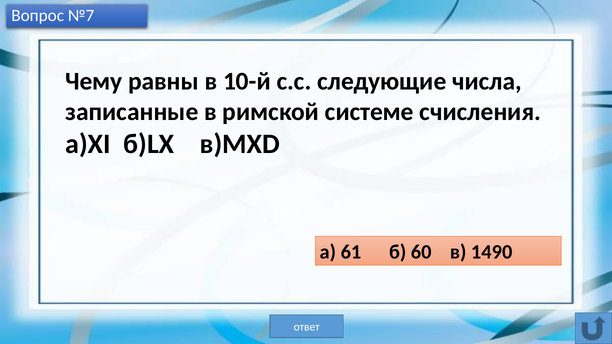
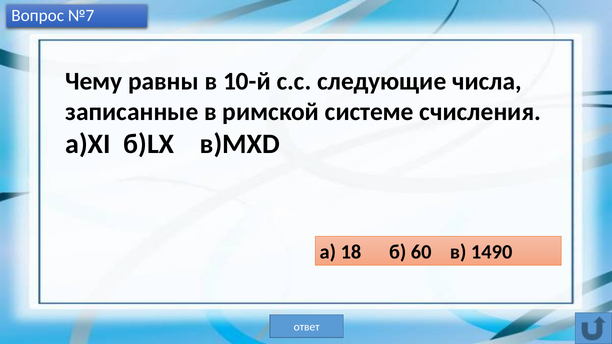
61: 61 -> 18 (351, 252)
